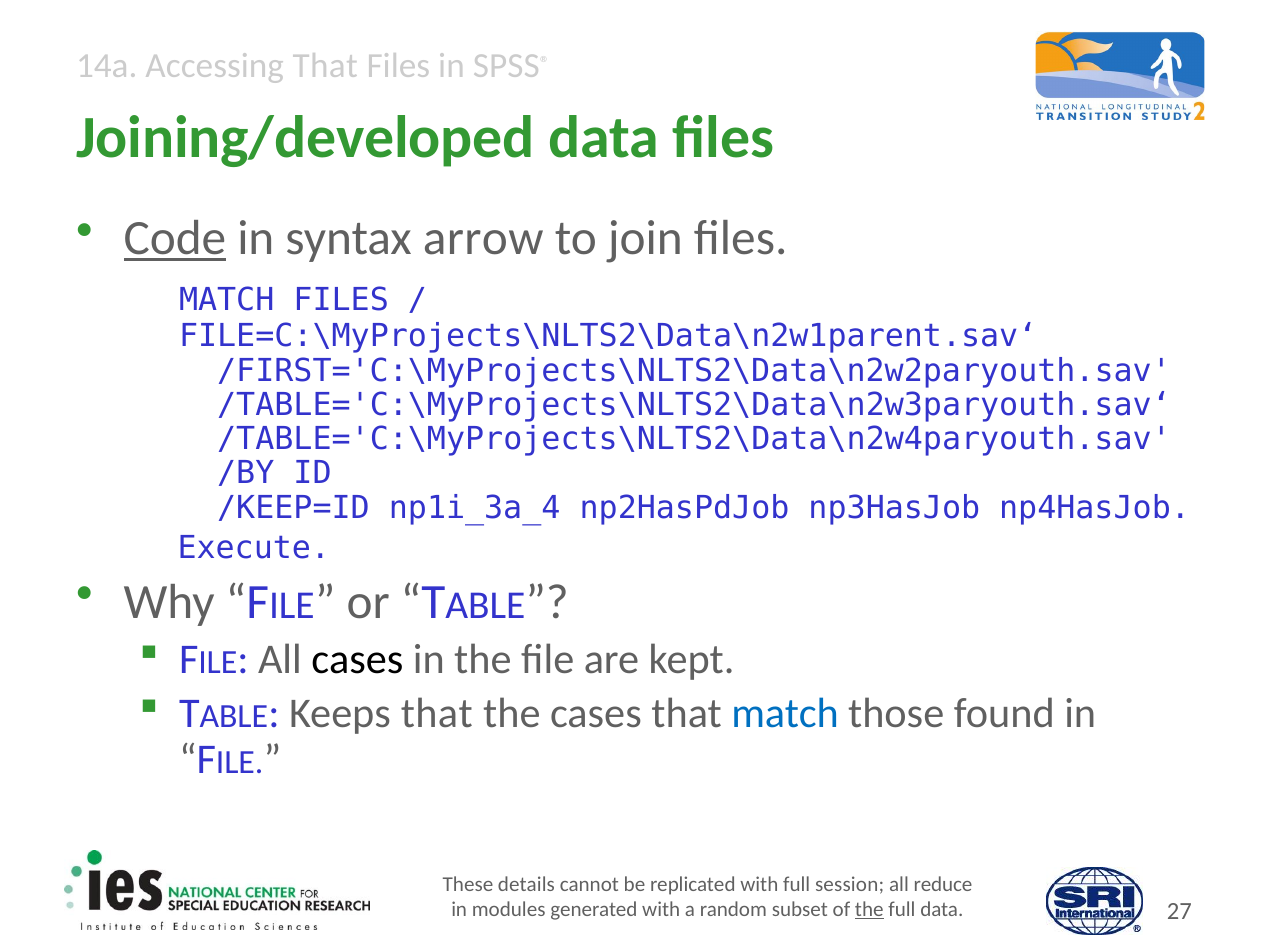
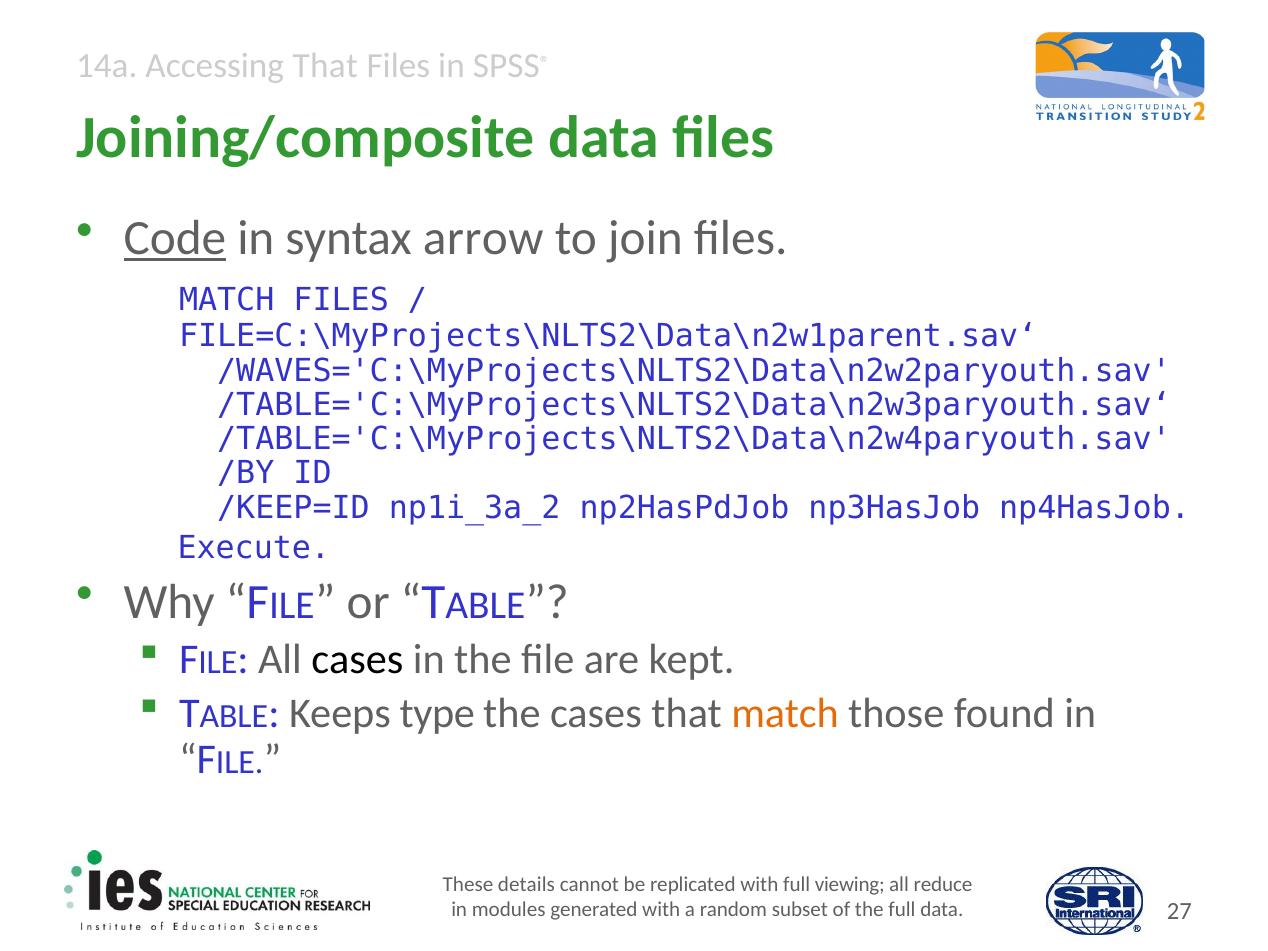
Joining/developed: Joining/developed -> Joining/composite (305, 138)
/FIRST='C:\MyProjects\NLTS2\Data\n2w2paryouth.sav: /FIRST='C:\MyProjects\NLTS2\Data\n2w2paryouth.sav -> /WAVES='C:\MyProjects\NLTS2\Data\n2w2paryouth.sav (694, 371)
np1i_3a_4: np1i_3a_4 -> np1i_3a_2 (475, 508)
Keeps that: that -> type (437, 714)
match colour: blue -> orange (785, 714)
session: session -> viewing (850, 884)
the underline: present -> none (869, 910)
